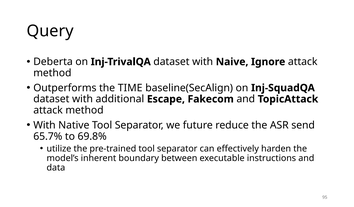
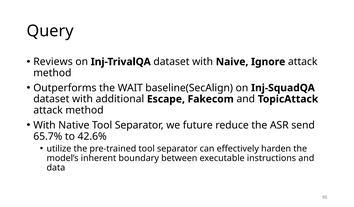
Deberta: Deberta -> Reviews (53, 62)
TIME: TIME -> WAIT (130, 88)
69.8%: 69.8% -> 42.6% (92, 136)
